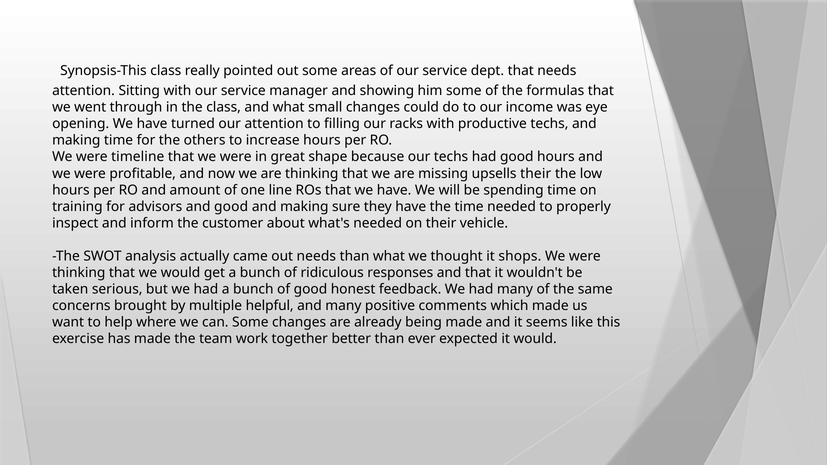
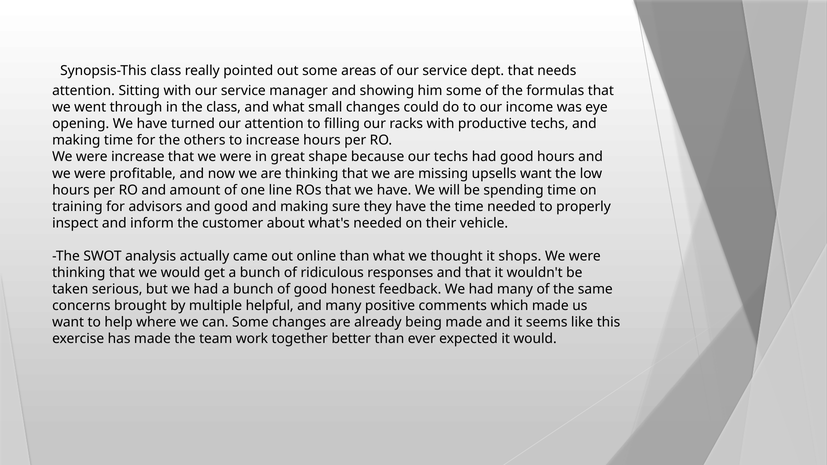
were timeline: timeline -> increase (138, 157)
upsells their: their -> want (536, 174)
out needs: needs -> online (316, 256)
